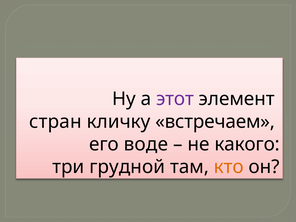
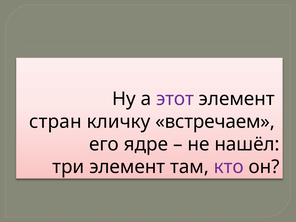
воде: воде -> ядре (146, 144)
какого: какого -> нашёл (247, 144)
три грудной: грудной -> элемент (127, 167)
кто colour: orange -> purple (229, 167)
